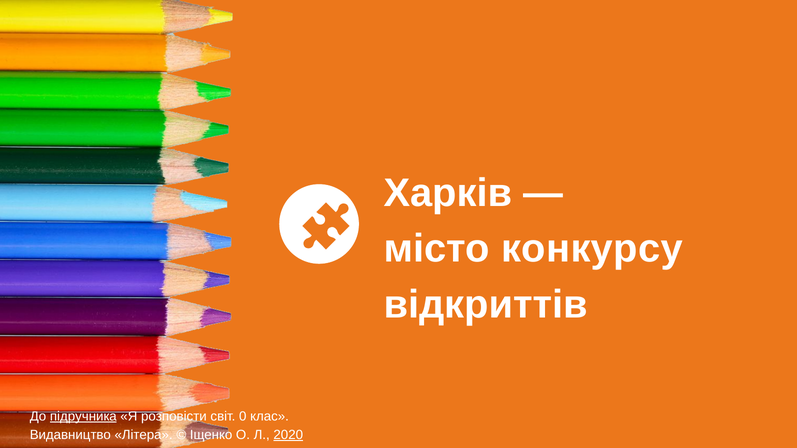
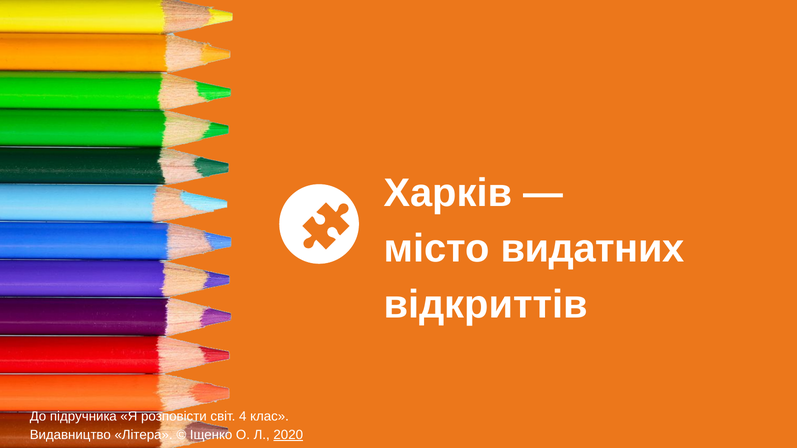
конкурсу: конкурсу -> видатних (592, 249)
підручника underline: present -> none (83, 417)
0: 0 -> 4 (243, 417)
